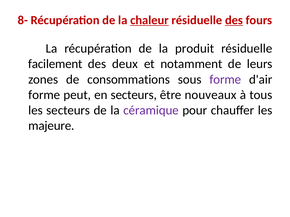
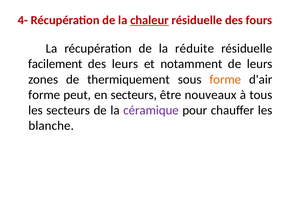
8-: 8- -> 4- (23, 20)
des underline: present -> none (234, 20)
produit: produit -> réduite (195, 49)
des deux: deux -> leurs (125, 64)
consommations: consommations -> thermiquement (129, 80)
forme colour: purple -> orange (225, 80)
majeure: majeure -> blanche (51, 126)
